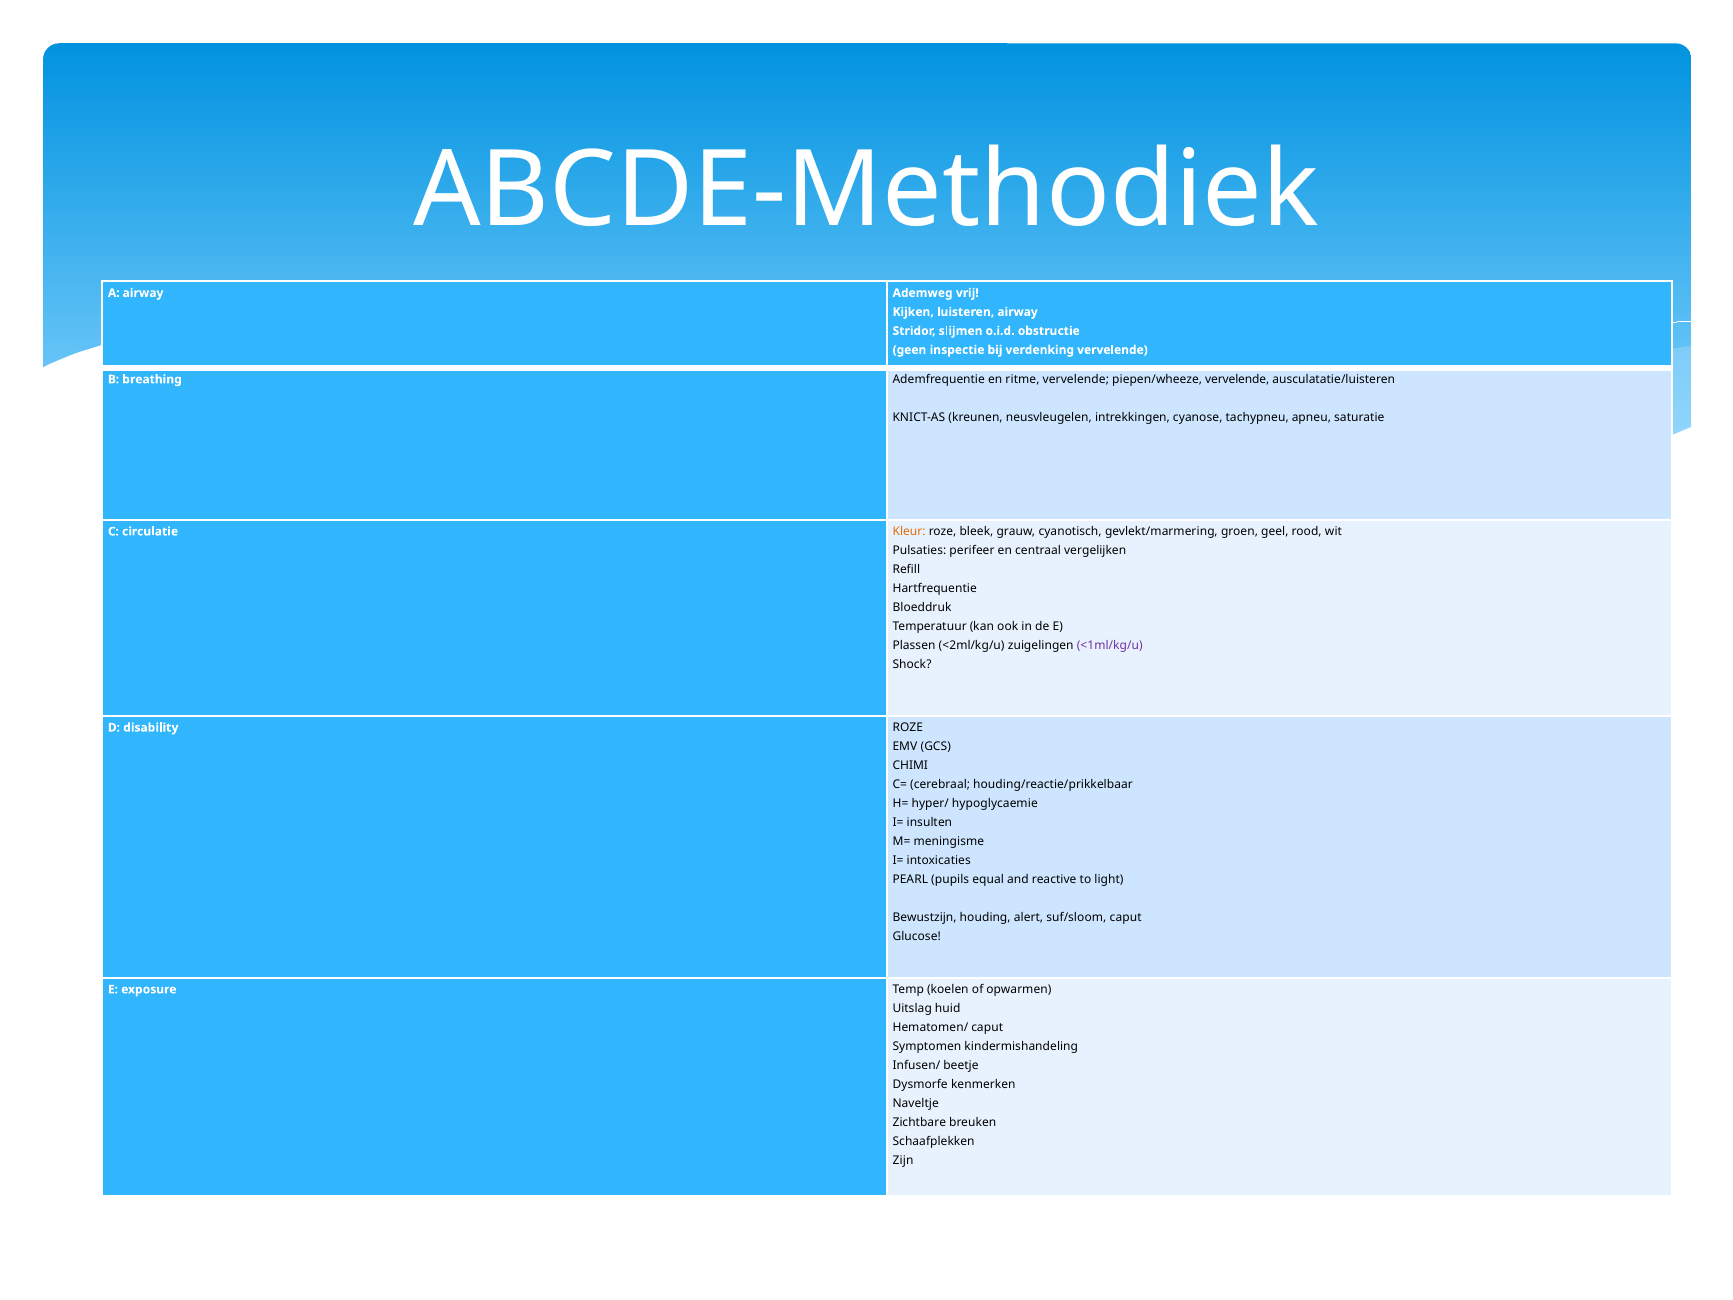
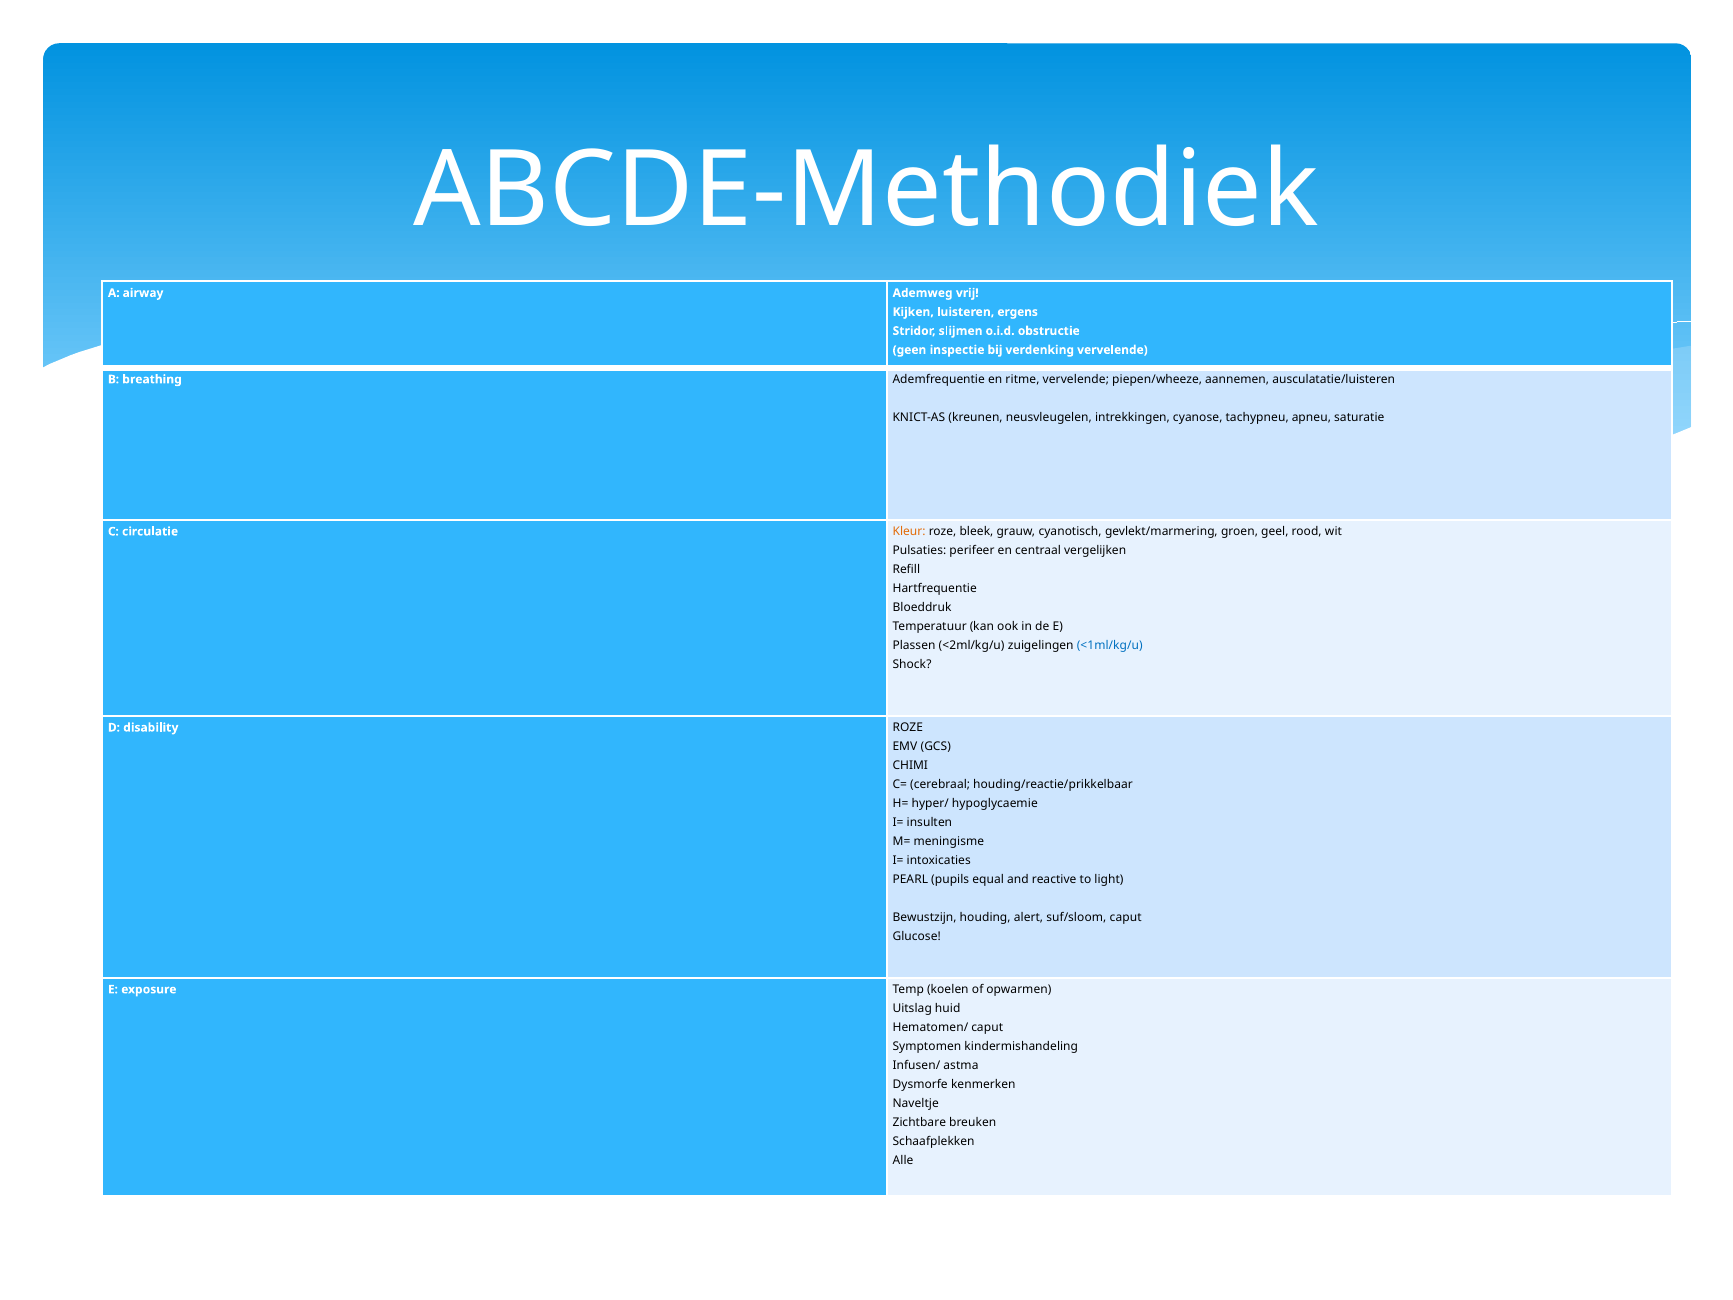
luisteren airway: airway -> ergens (1018, 312)
piepen/wheeze vervelende: vervelende -> aannemen (1237, 379)
<1ml/kg/u colour: purple -> blue (1110, 645)
beetje: beetje -> astma (961, 1065)
Zijn: Zijn -> Alle (903, 1160)
